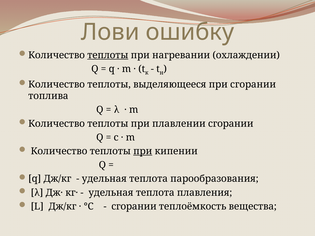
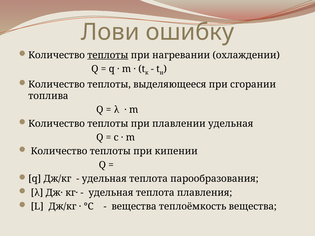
плавлении сгорании: сгорании -> удельная (231, 124)
при underline: present -> none (143, 151)
сгорании: сгорании -> вещества (134, 207)
